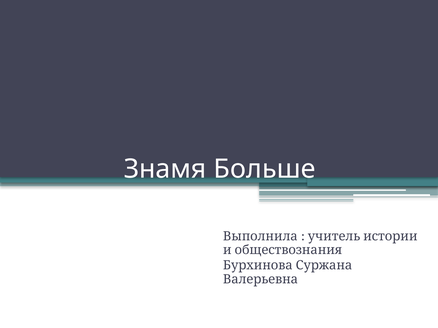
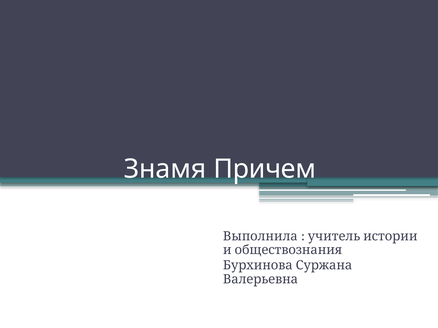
Больше: Больше -> Причем (265, 169)
